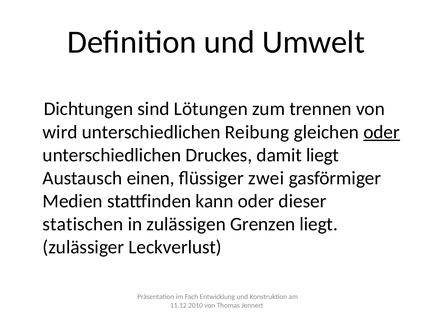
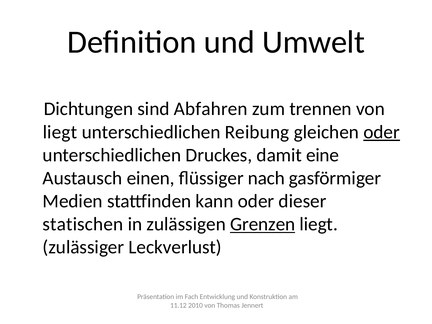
Lötungen: Lötungen -> Abfahren (211, 109)
wird: wird -> liegt (60, 132)
damit liegt: liegt -> eine (323, 155)
zwei: zwei -> nach (266, 178)
Grenzen underline: none -> present (263, 224)
